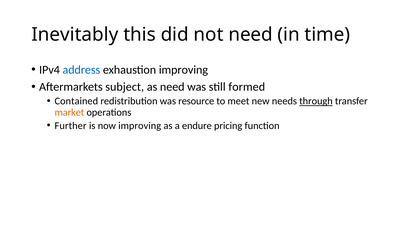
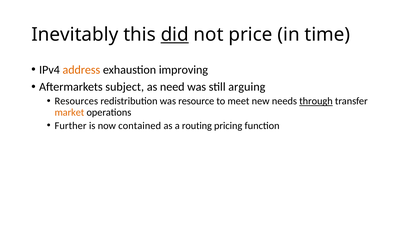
did underline: none -> present (175, 35)
not need: need -> price (251, 35)
address colour: blue -> orange (81, 70)
formed: formed -> arguing (247, 87)
Contained: Contained -> Resources (76, 101)
now improving: improving -> contained (140, 126)
endure: endure -> routing (197, 126)
